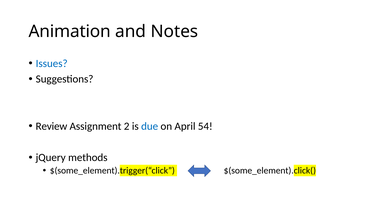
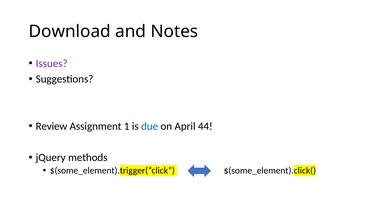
Animation: Animation -> Download (70, 32)
Issues colour: blue -> purple (52, 64)
2: 2 -> 1 (127, 126)
54: 54 -> 44 (205, 126)
